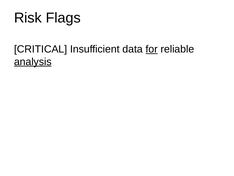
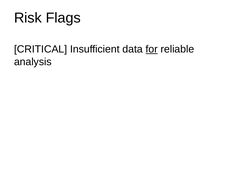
analysis underline: present -> none (33, 62)
